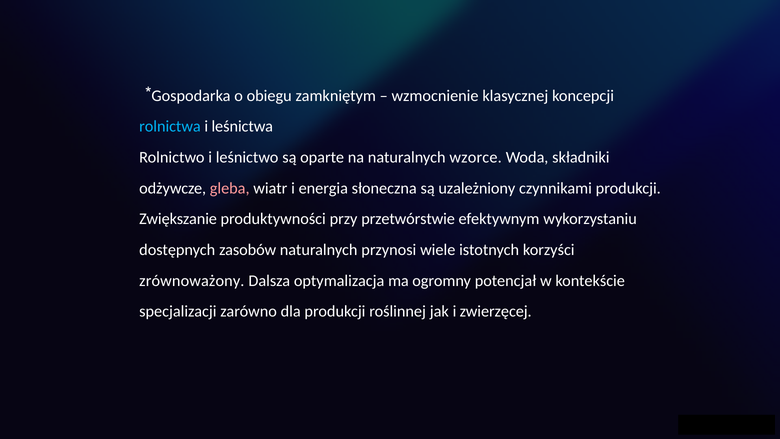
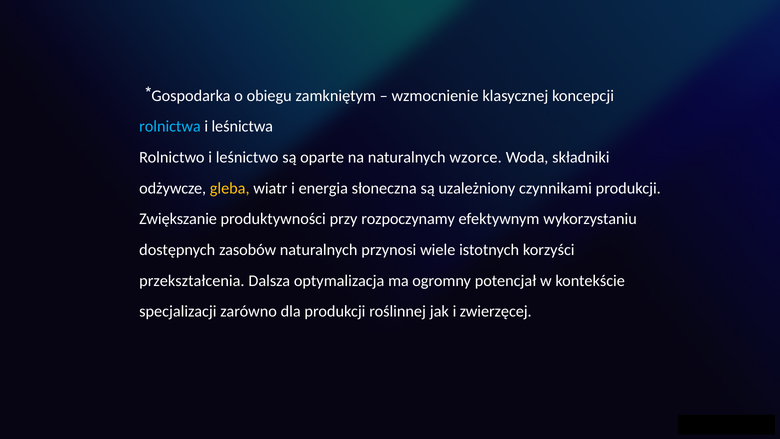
gleba colour: pink -> yellow (230, 188)
przetwórstwie: przetwórstwie -> rozpoczynamy (408, 219)
zrównoważony: zrównoważony -> przekształcenia (192, 281)
